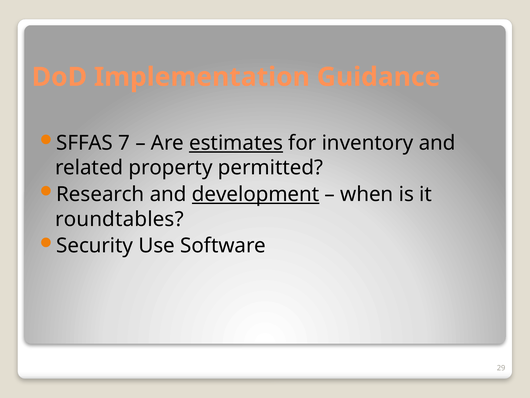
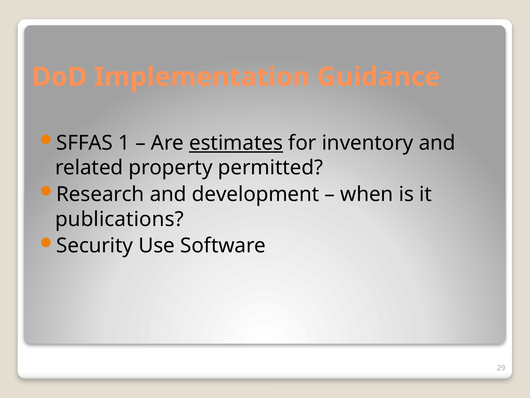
7: 7 -> 1 (124, 143)
development underline: present -> none (256, 194)
roundtables: roundtables -> publications (119, 219)
